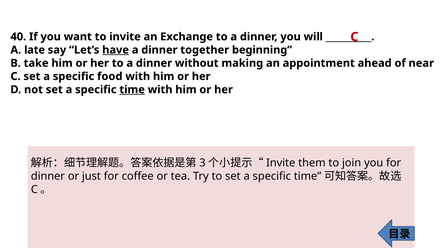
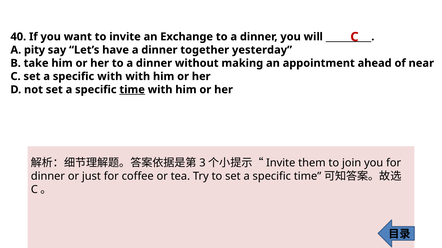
late: late -> pity (35, 50)
have underline: present -> none (116, 50)
beginning: beginning -> yesterday (262, 50)
specific food: food -> with (110, 77)
